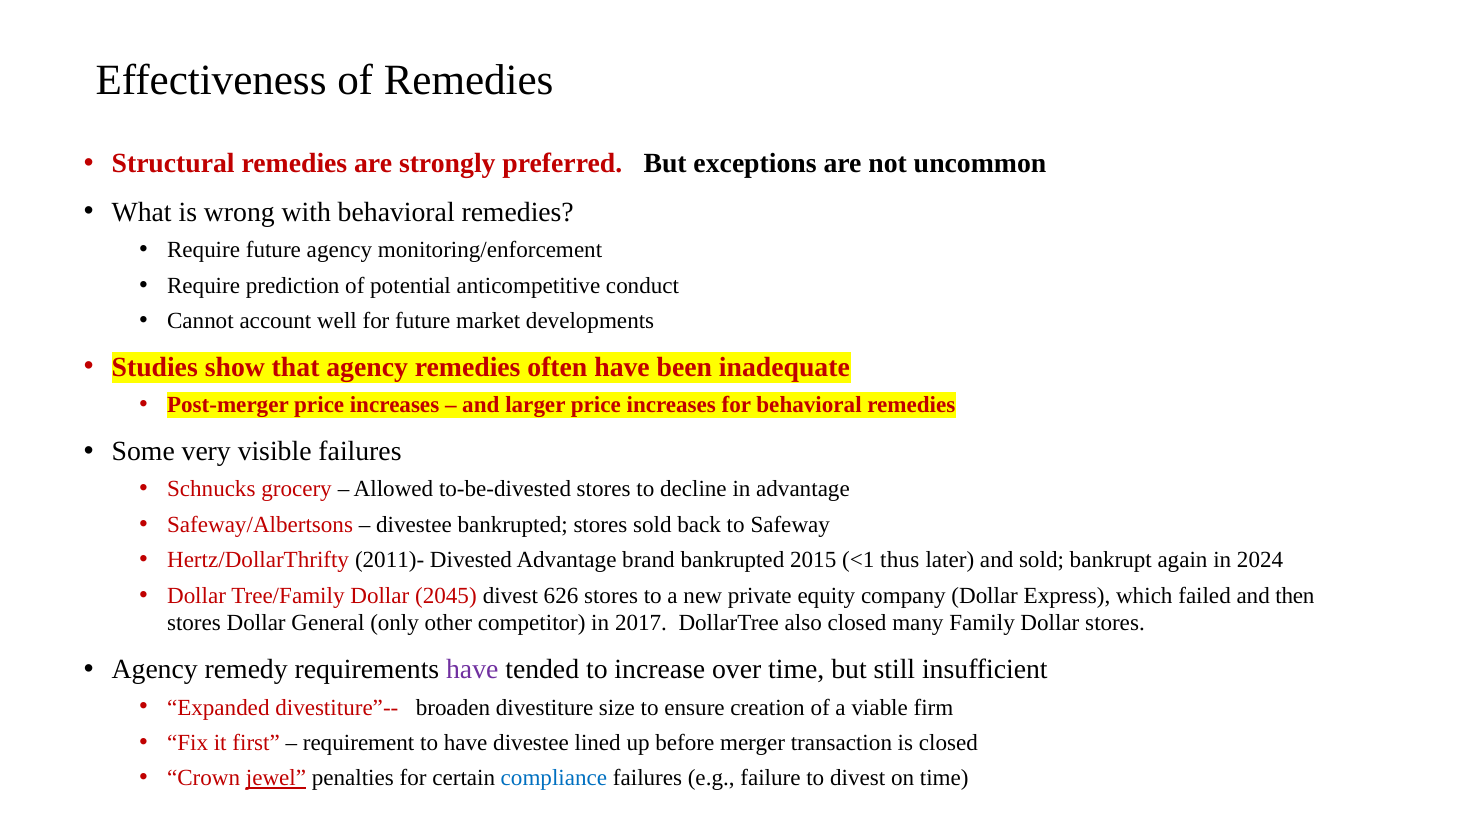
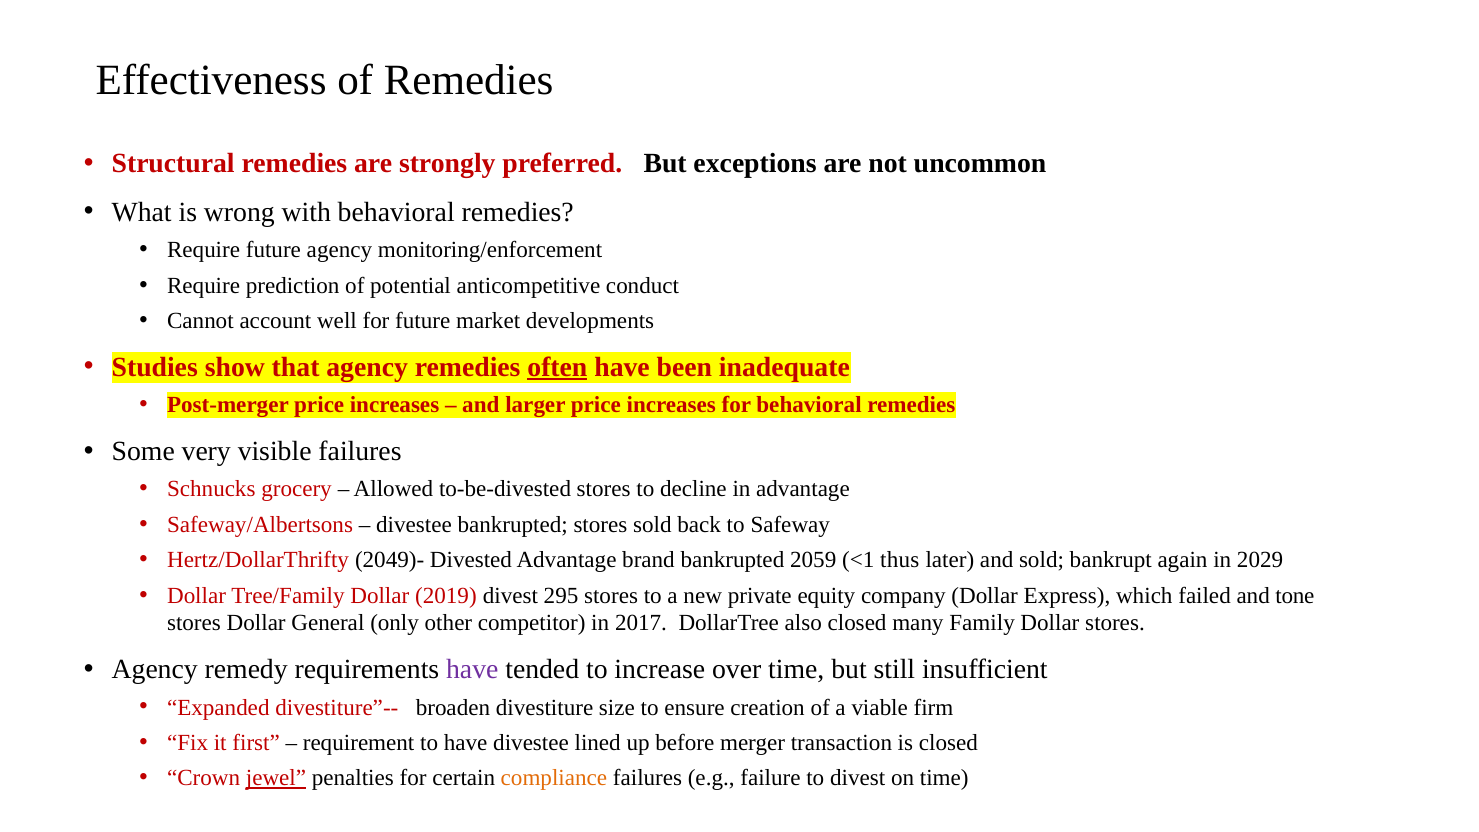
often underline: none -> present (557, 367)
2011)-: 2011)- -> 2049)- (390, 560)
2015: 2015 -> 2059 (813, 560)
2024: 2024 -> 2029 (1260, 560)
2045: 2045 -> 2019 (446, 596)
626: 626 -> 295 (561, 596)
then: then -> tone (1295, 596)
compliance colour: blue -> orange (554, 778)
